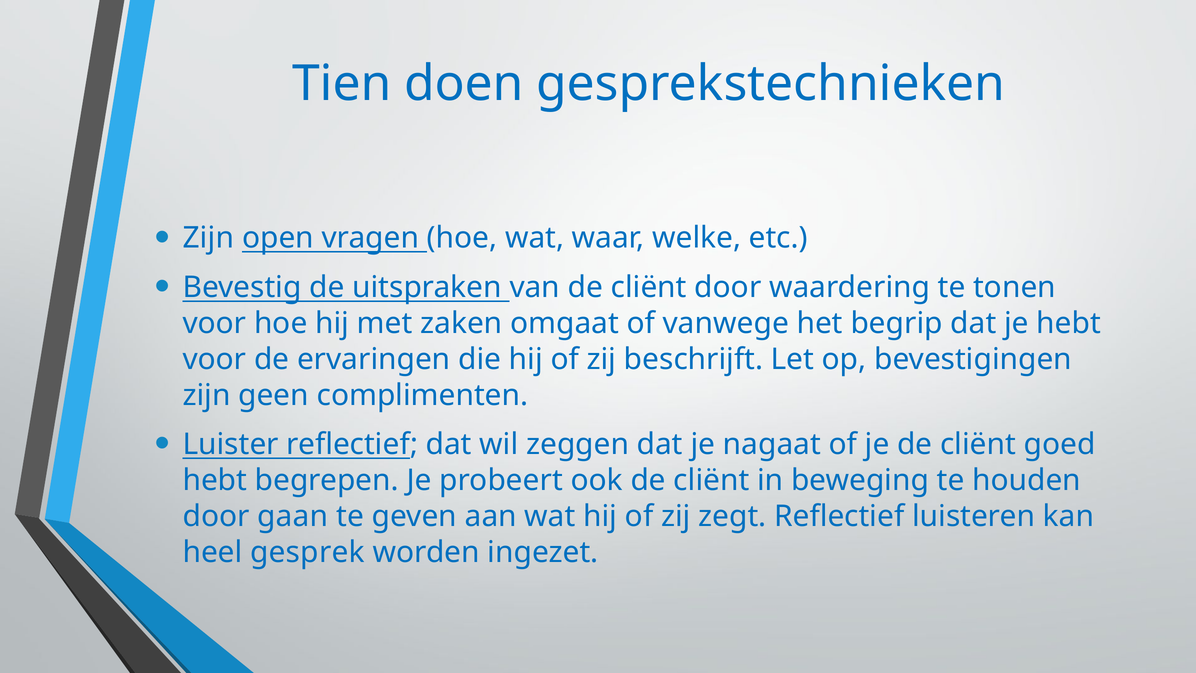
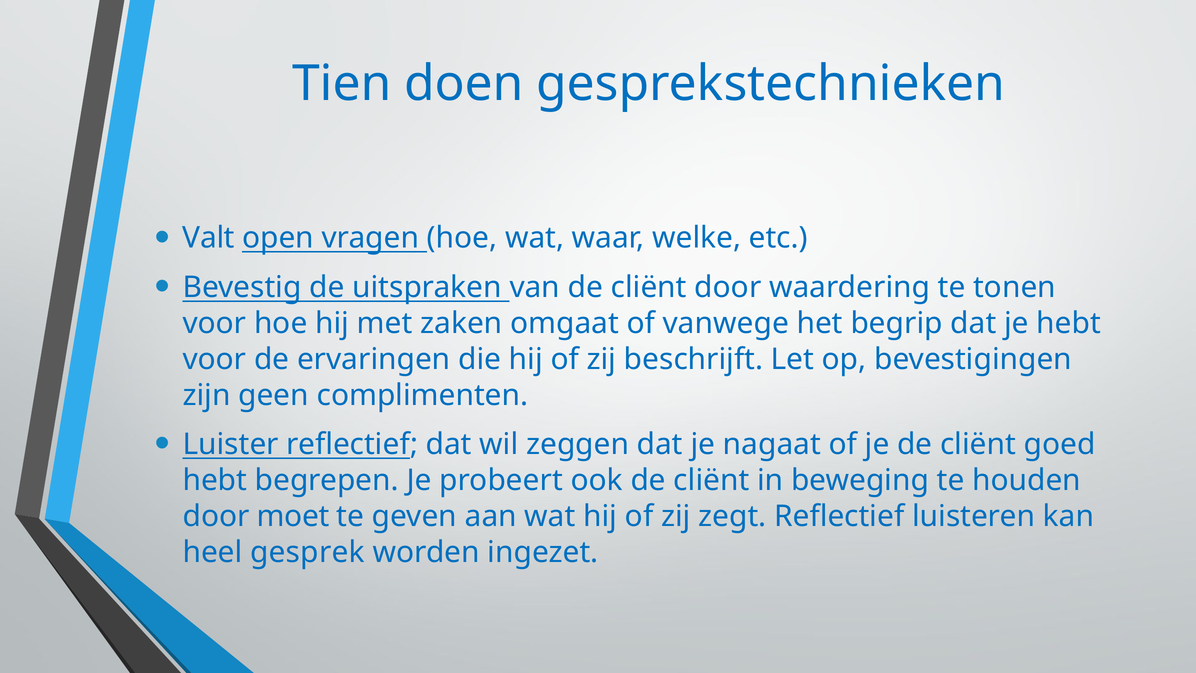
Zijn: Zijn -> Valt (209, 238)
gaan: gaan -> moet (293, 516)
